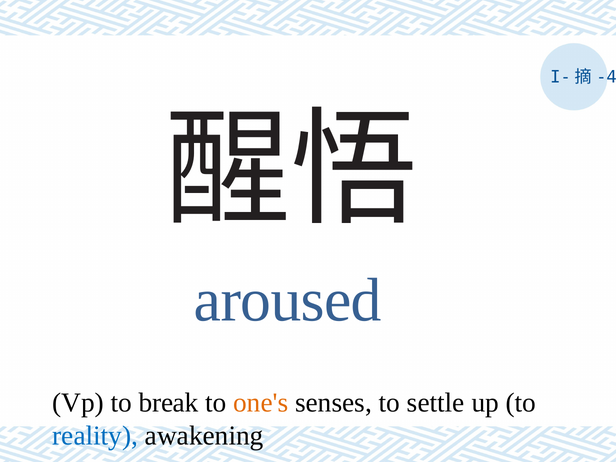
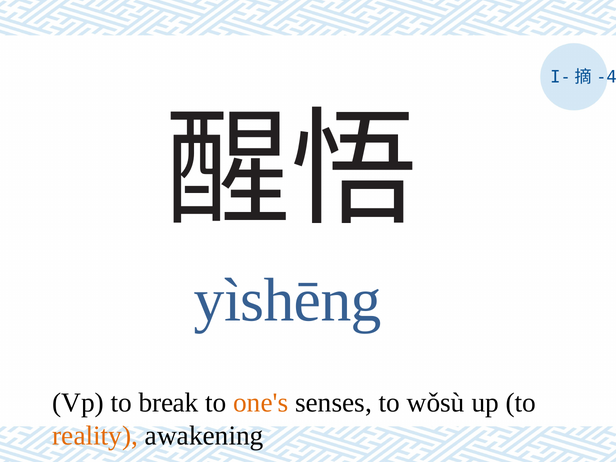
aroused: aroused -> yìshēng (288, 300)
settle: settle -> wǒsù (436, 403)
reality colour: blue -> orange (95, 436)
